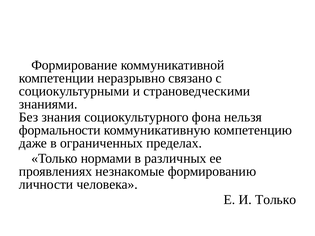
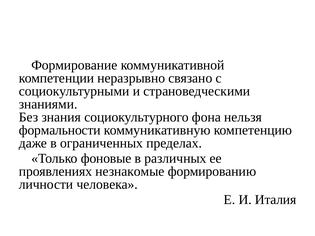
нормами: нормами -> фоновые (106, 159)
И Только: Только -> Италия (276, 200)
